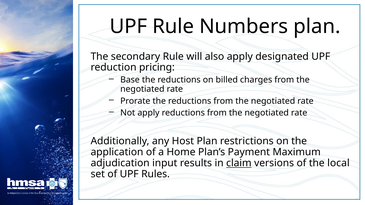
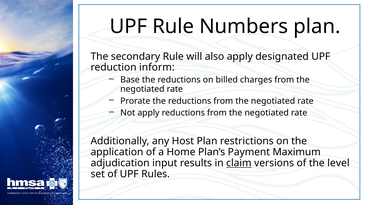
pricing: pricing -> inform (157, 67)
local: local -> level (338, 163)
